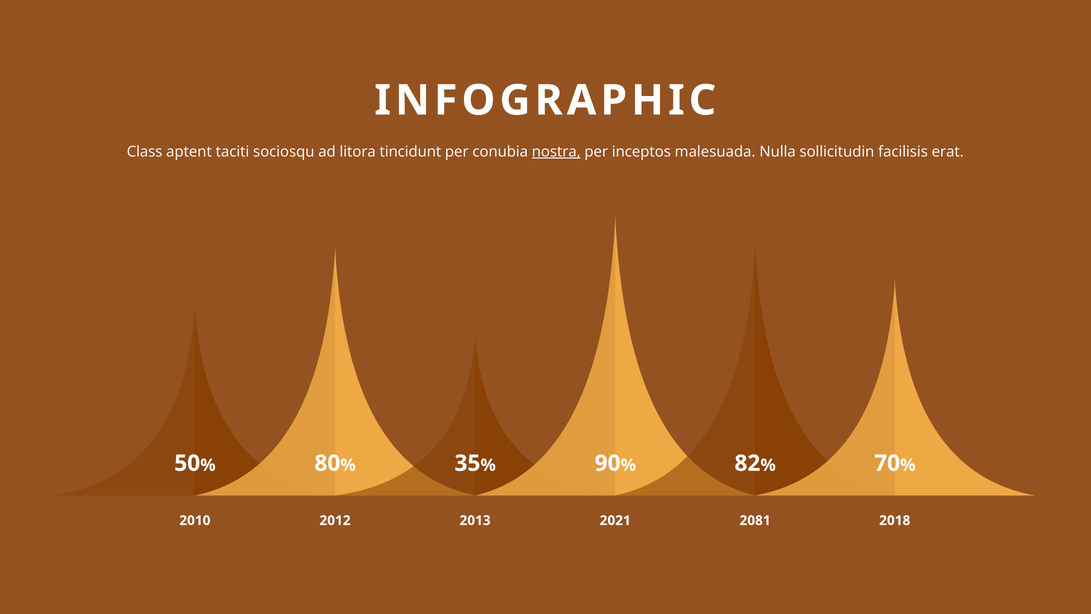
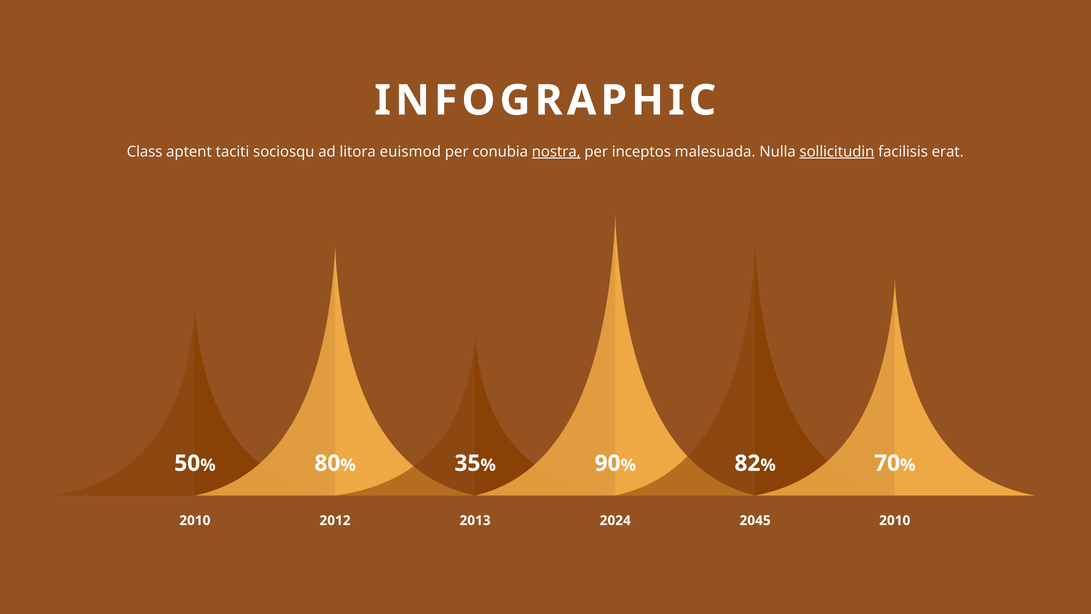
tincidunt: tincidunt -> euismod (410, 152)
sollicitudin underline: none -> present (837, 152)
2021: 2021 -> 2024 (615, 520)
2081: 2081 -> 2045 (755, 520)
2013 2018: 2018 -> 2010 (895, 520)
